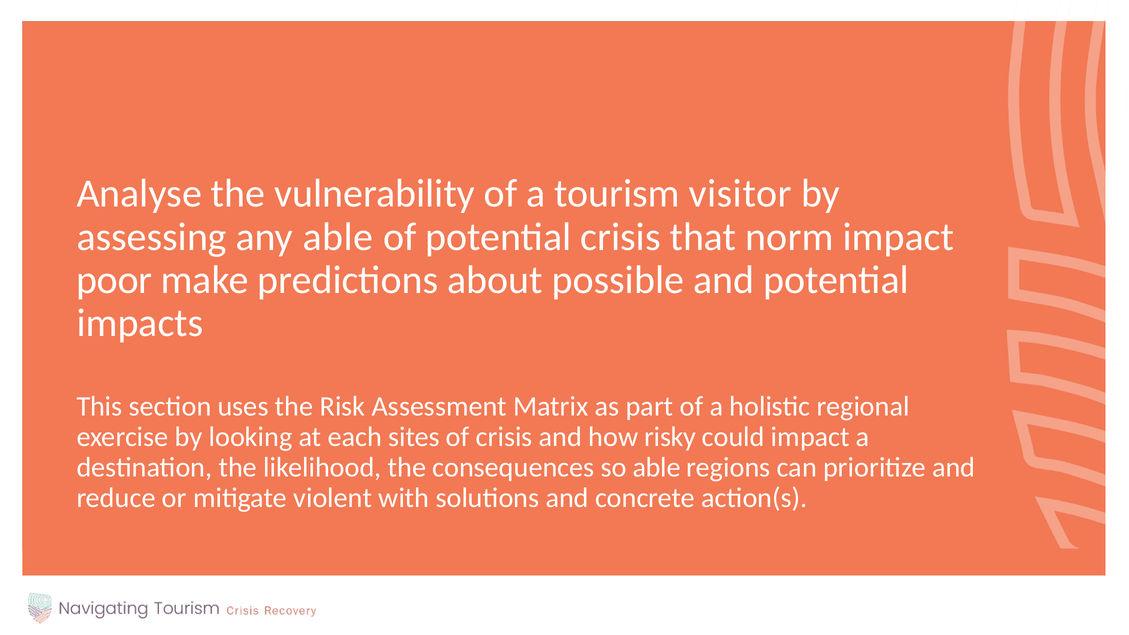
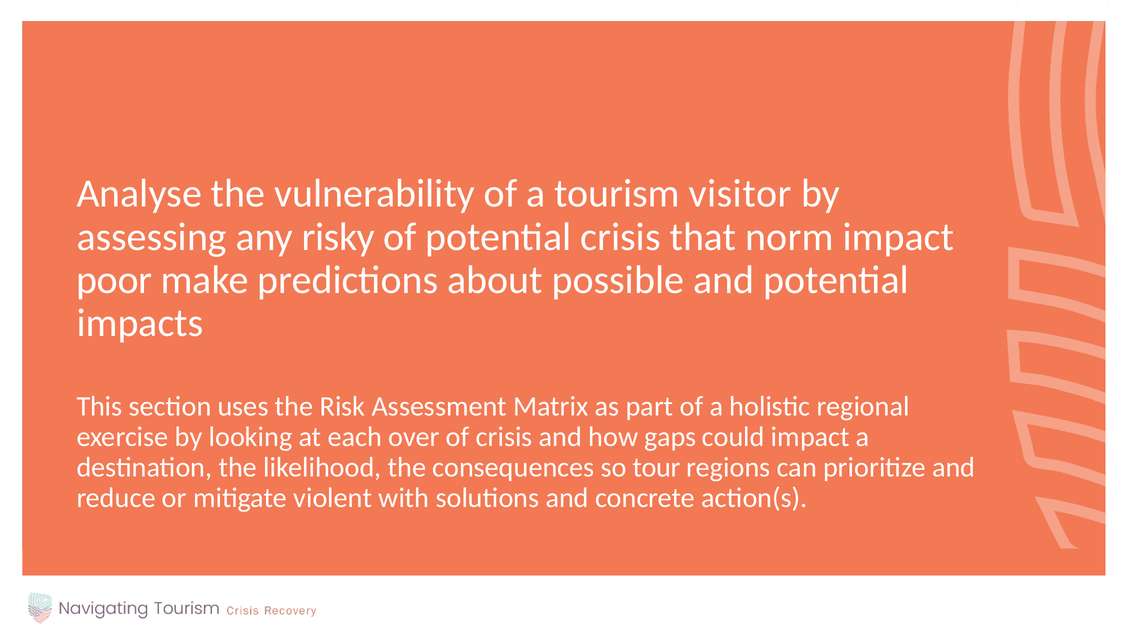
any able: able -> risky (338, 237)
sites: sites -> over (414, 437)
risky: risky -> gaps (670, 437)
so able: able -> tour (657, 467)
